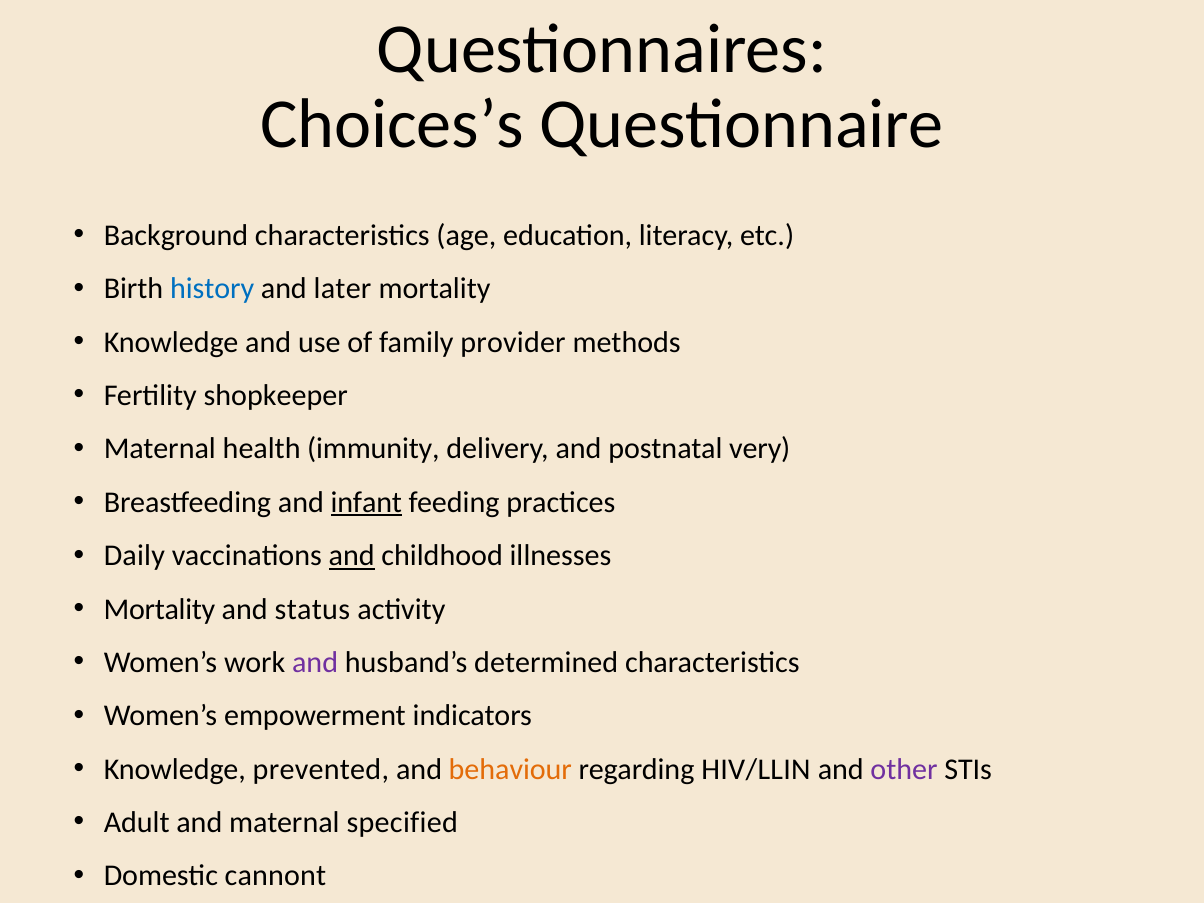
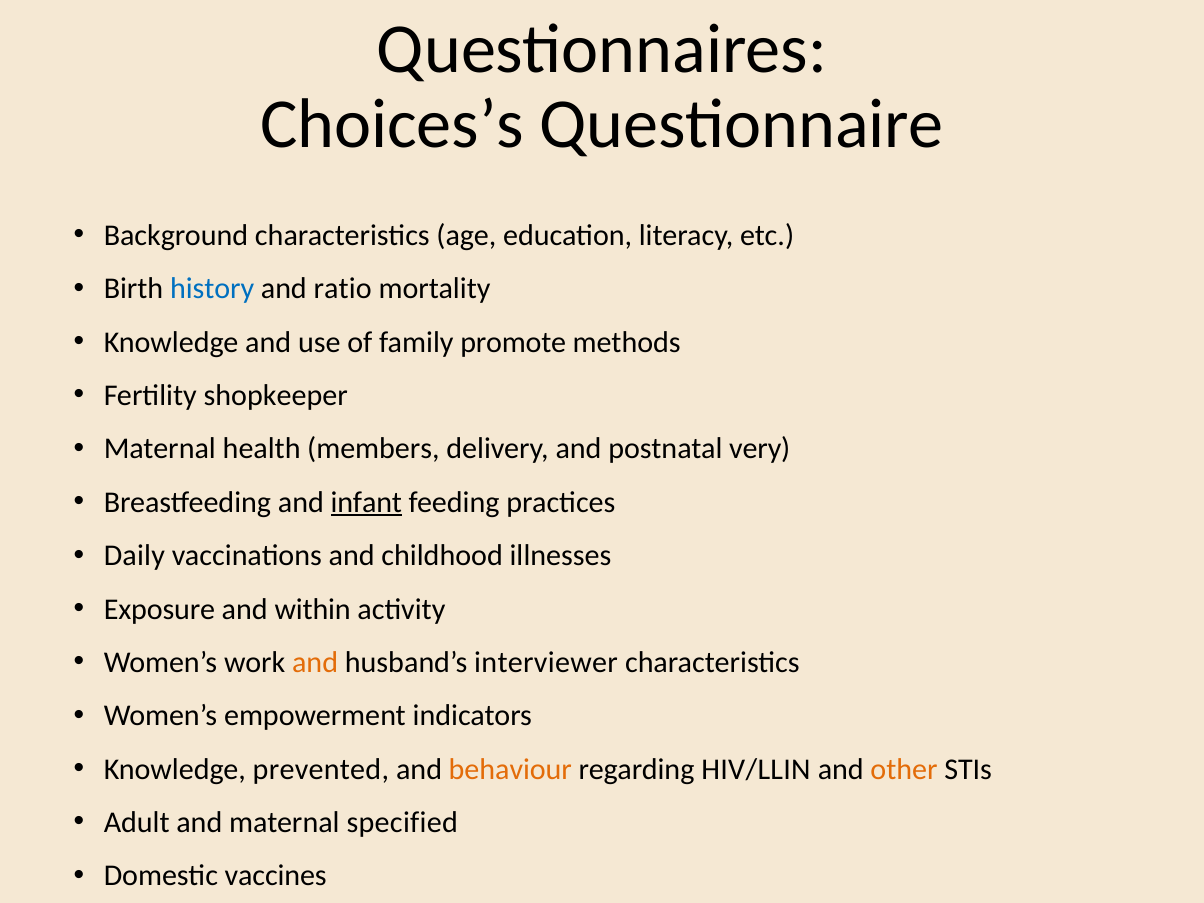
later: later -> ratio (343, 289)
provider: provider -> promote (513, 342)
immunity: immunity -> members (373, 449)
and underline: present -> none (352, 556)
Mortality: Mortality -> Exposure (159, 609)
status: status -> within (313, 609)
and colour: purple -> orange (315, 663)
determined: determined -> interviewer (546, 663)
other colour: purple -> orange (904, 769)
cannont: cannont -> vaccines (276, 876)
